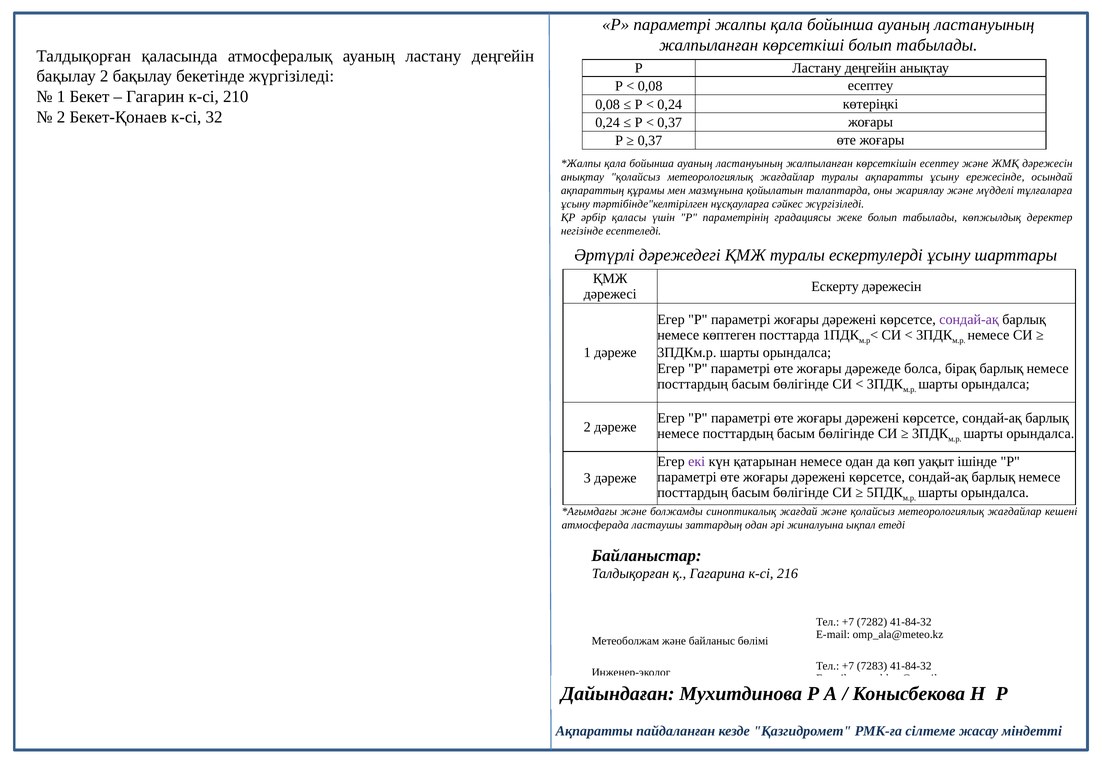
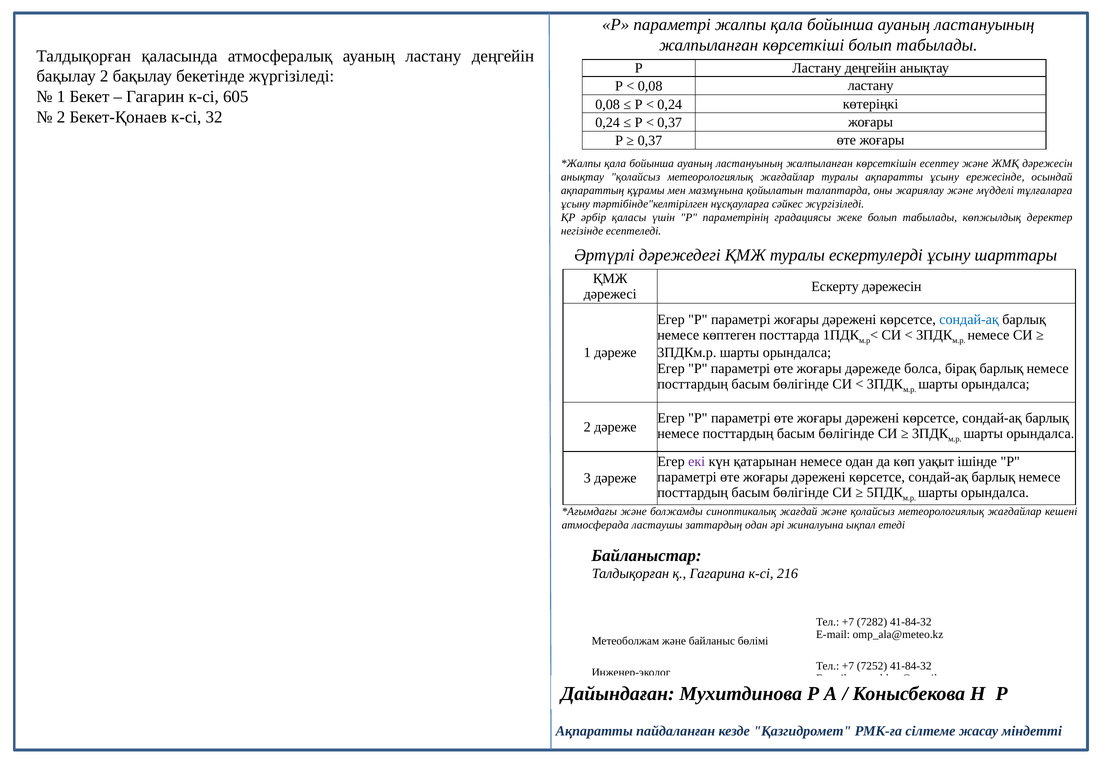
0,08 есептеу: есептеу -> ластану (871, 86)
210: 210 -> 605 (236, 97)
сондай-ақ colour: purple -> blue (969, 319)
7283: 7283 -> 7252 (872, 666)
